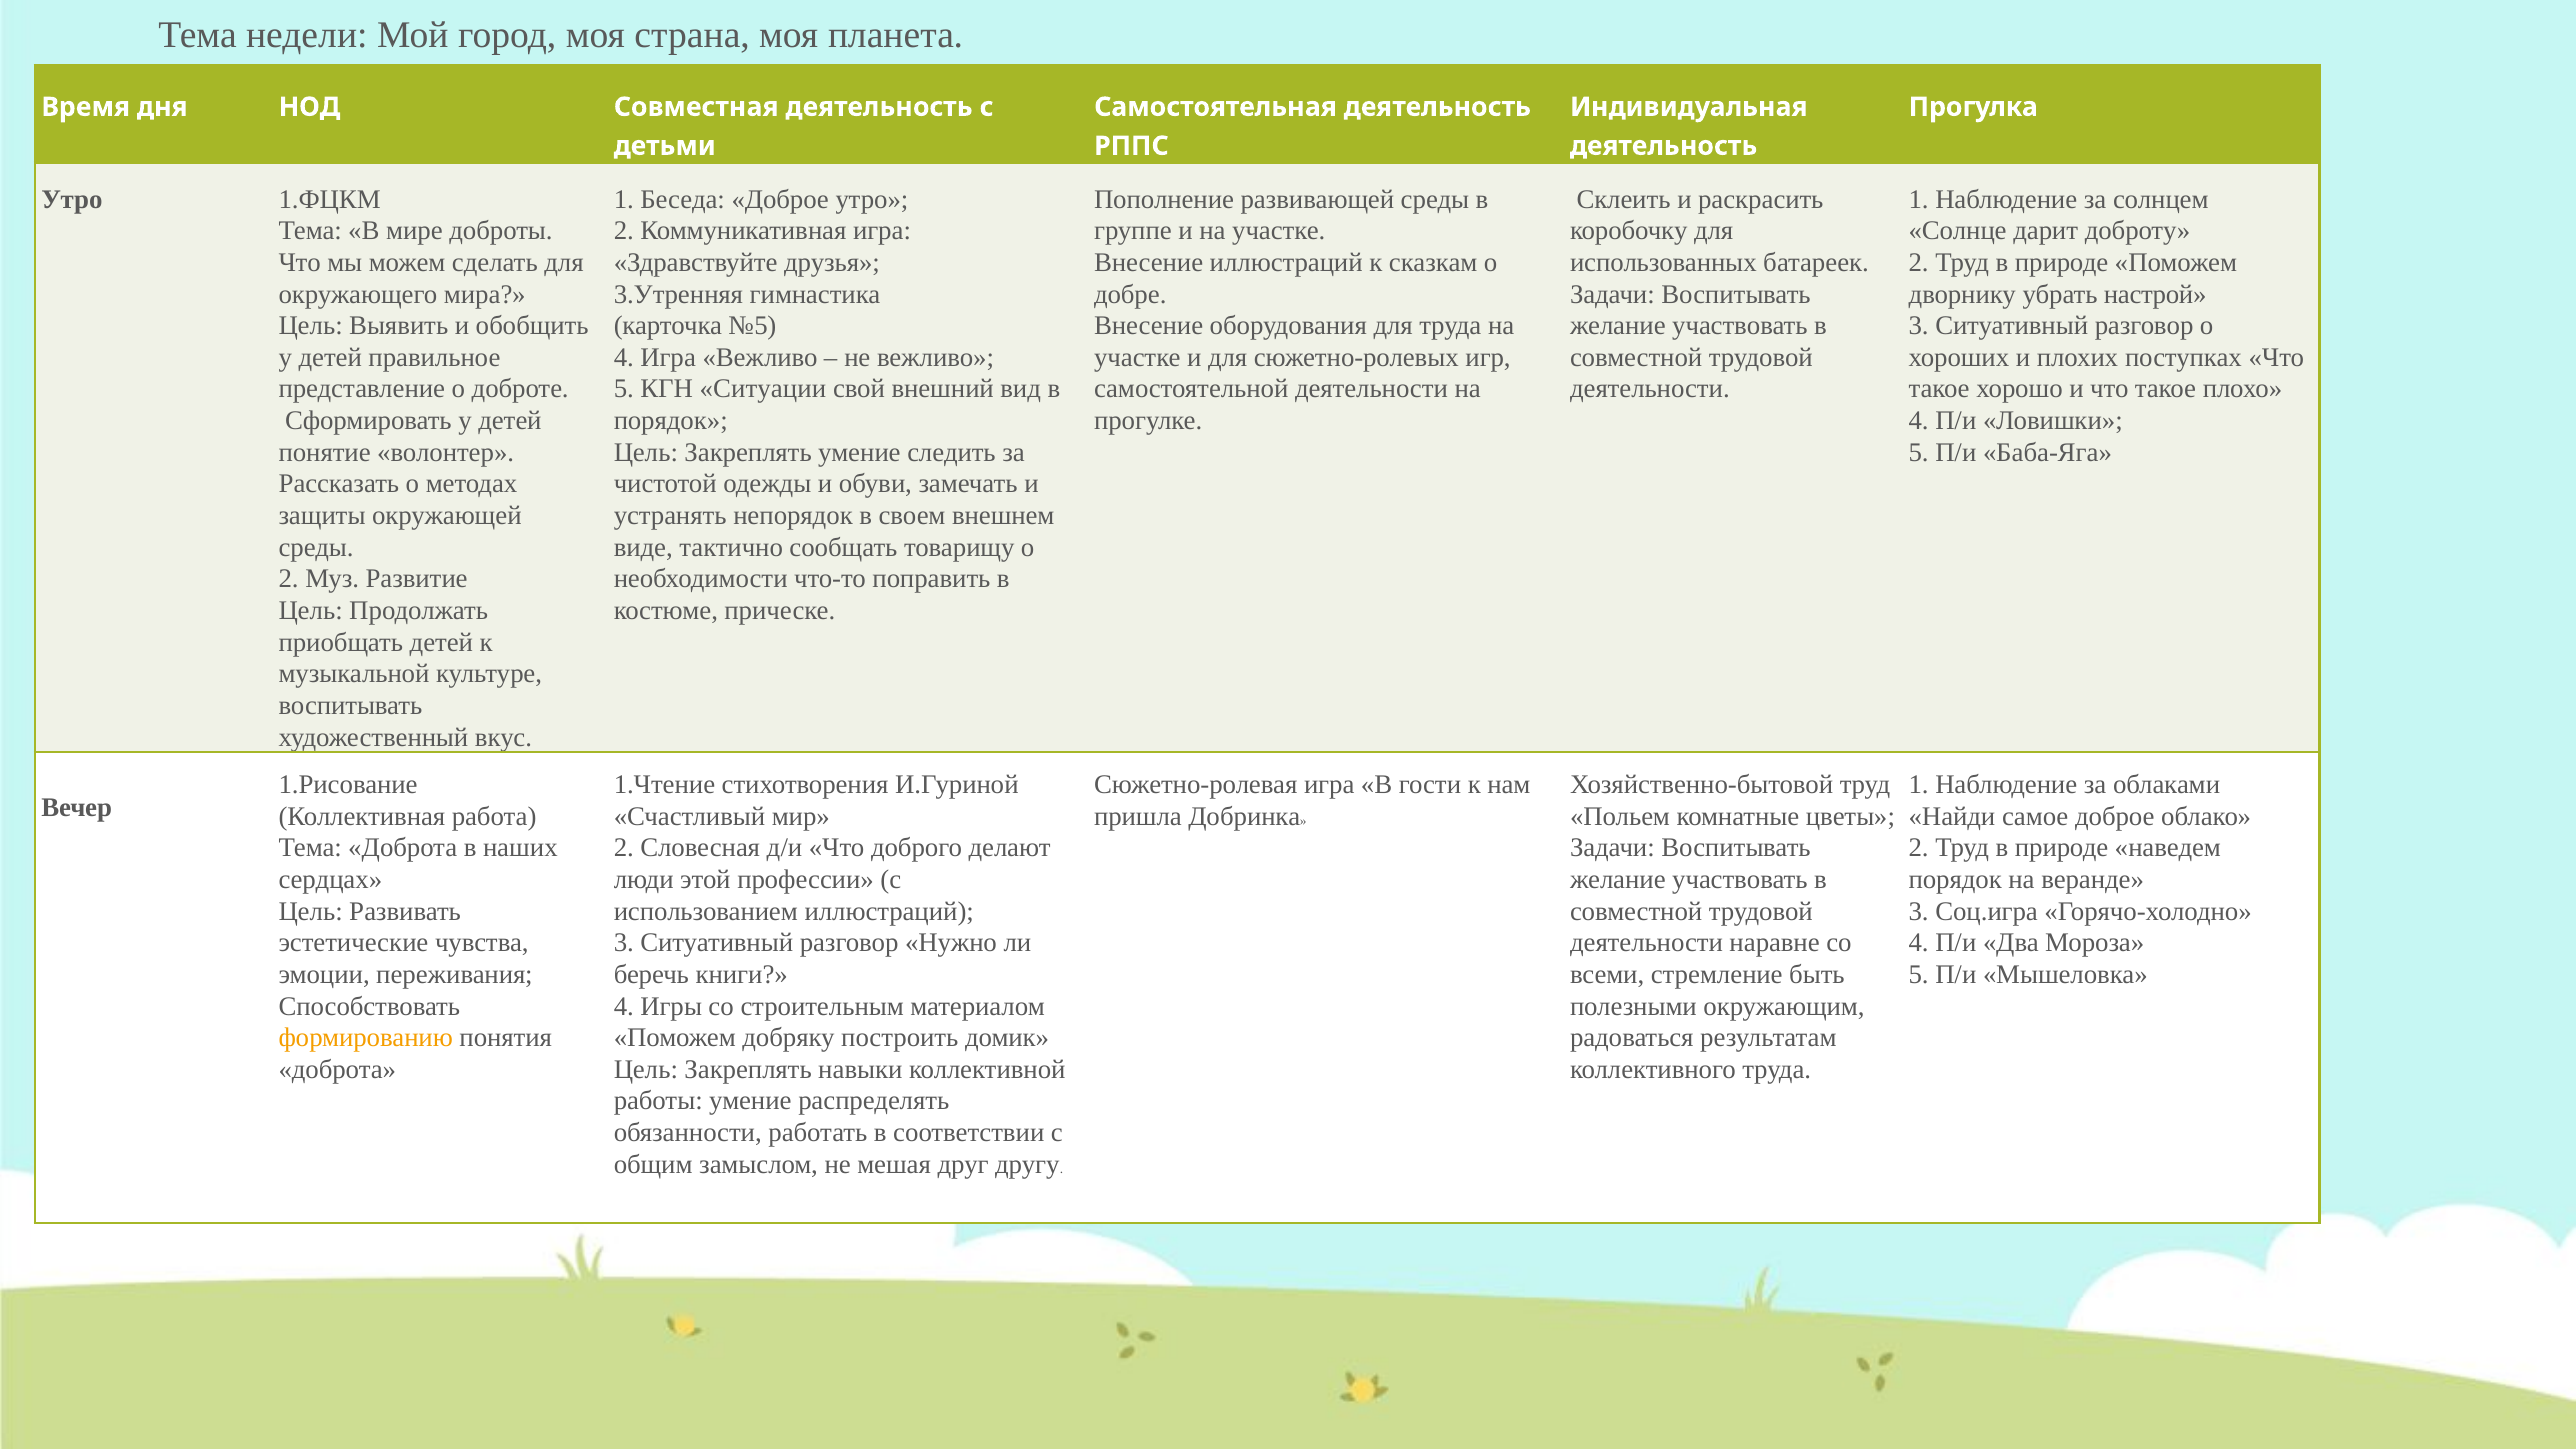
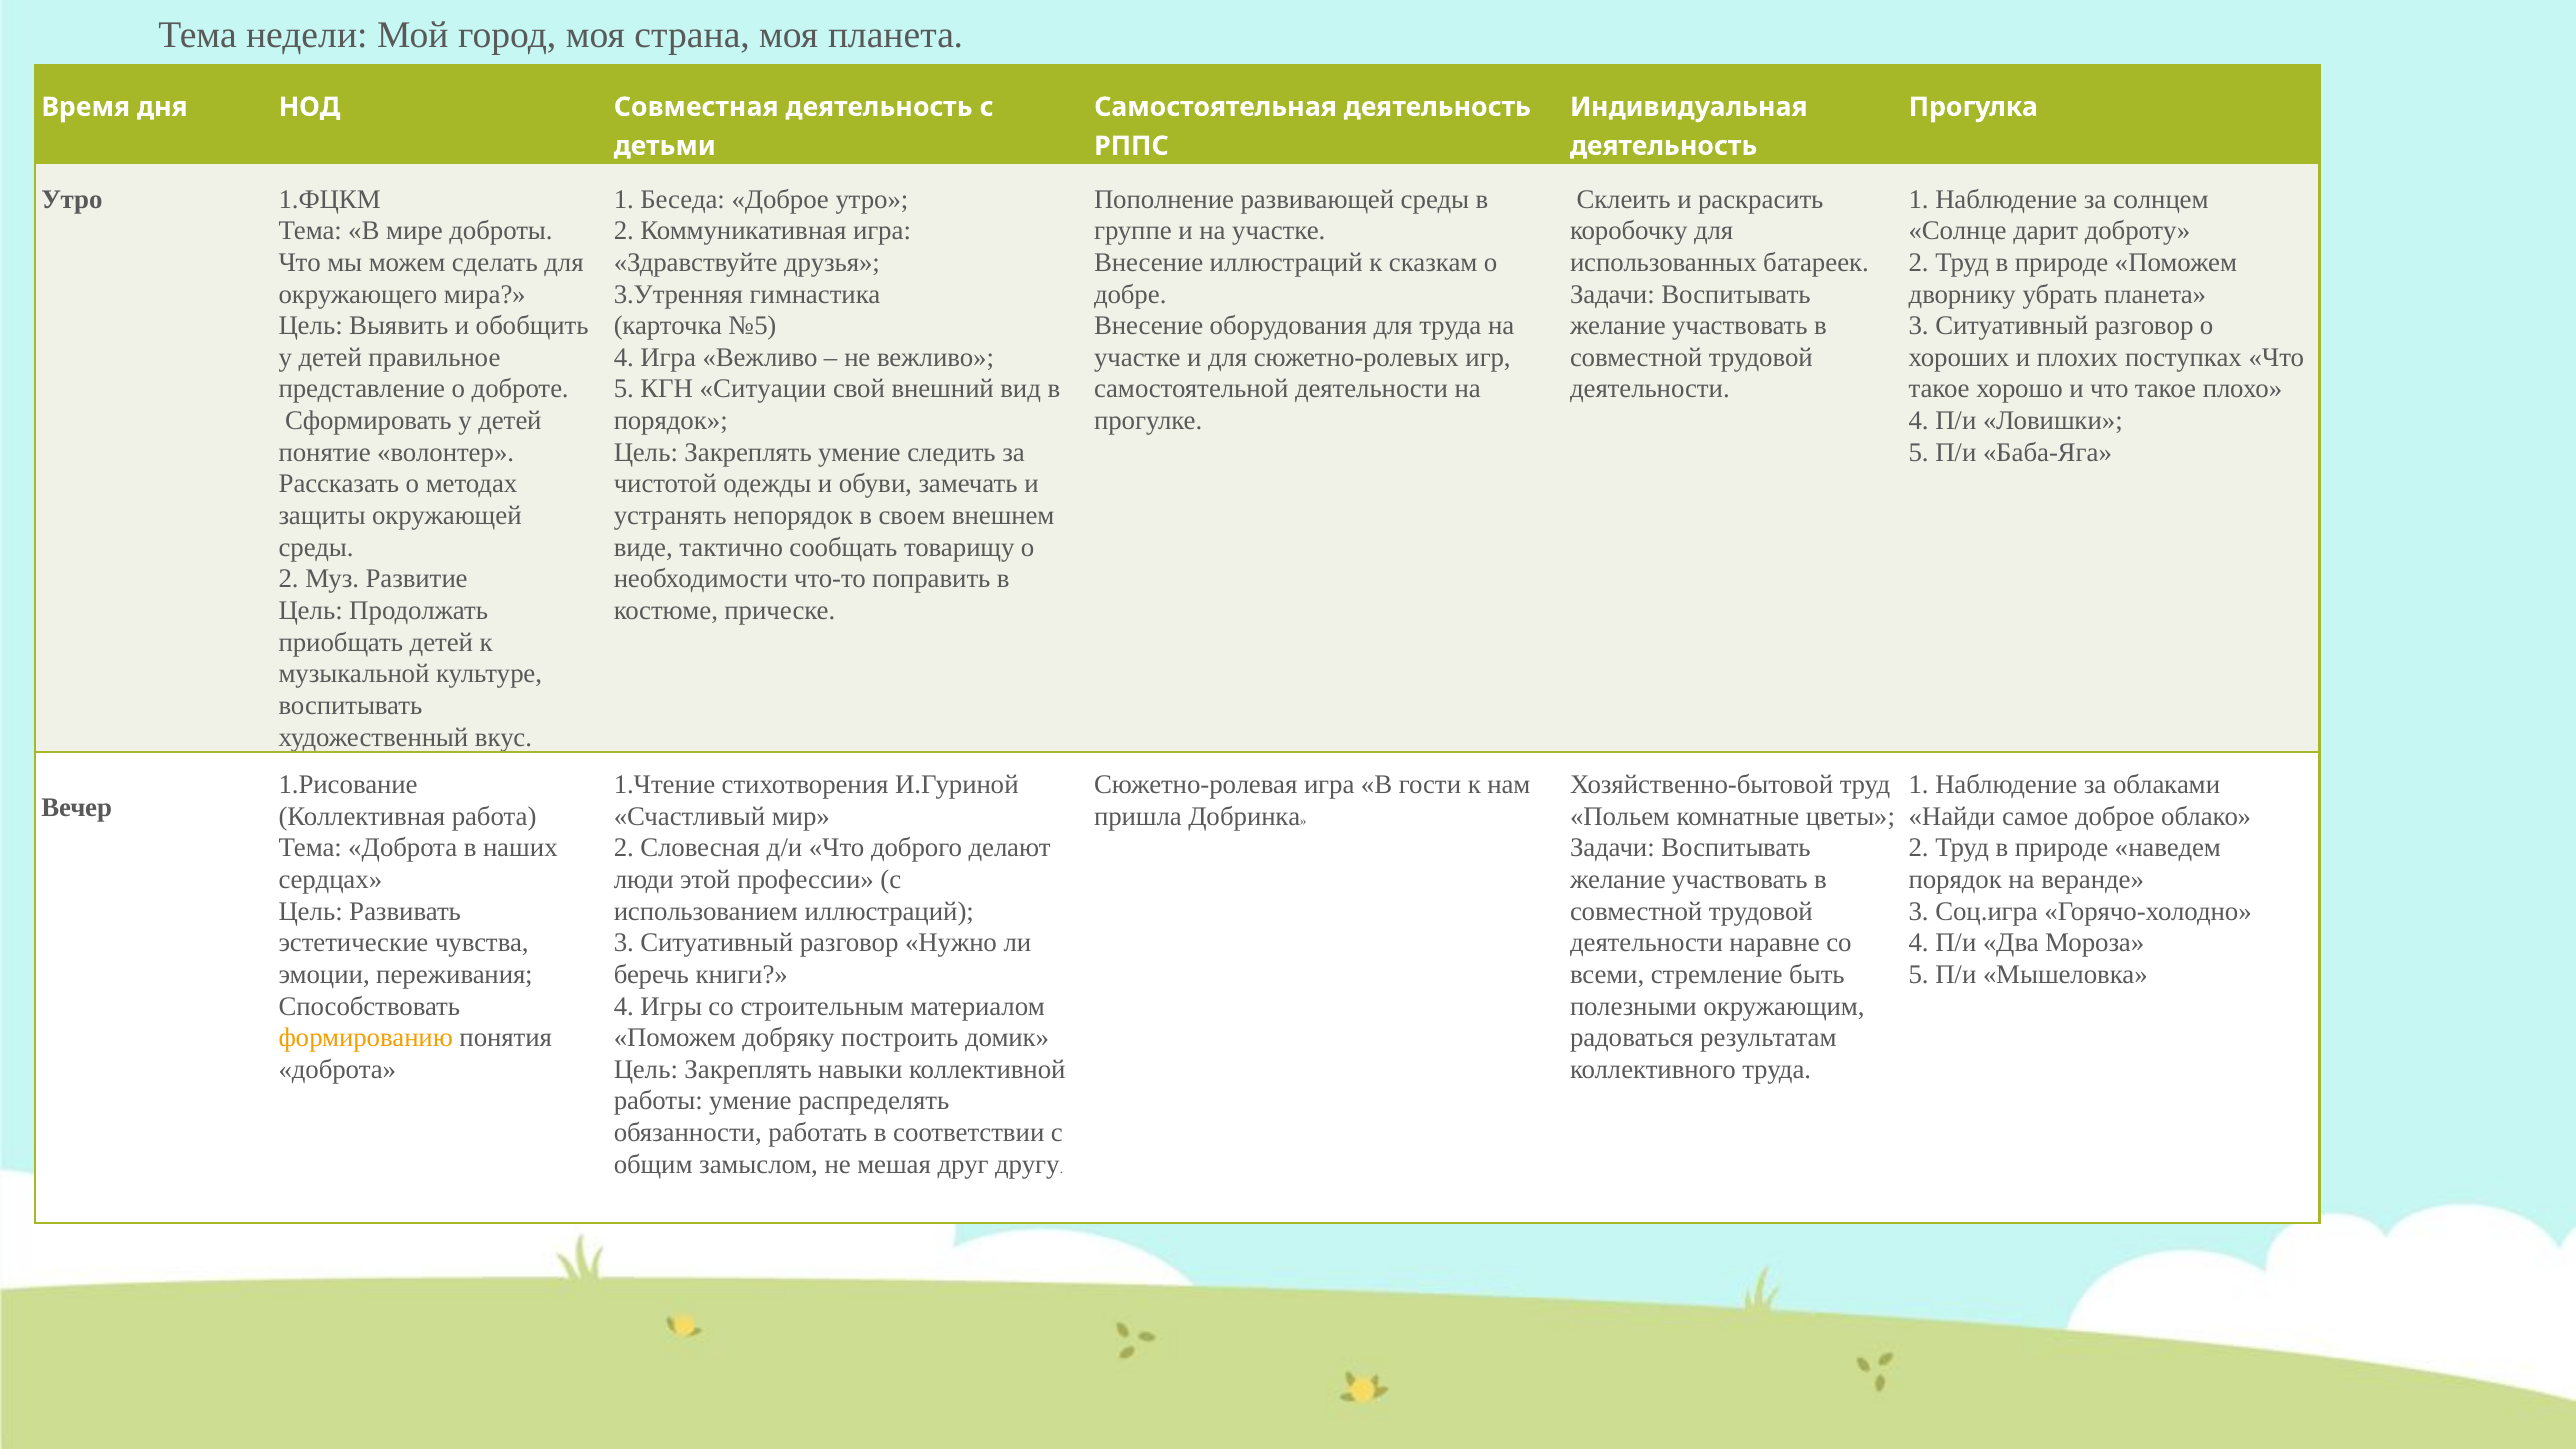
убрать настрой: настрой -> планета (2155, 294)
